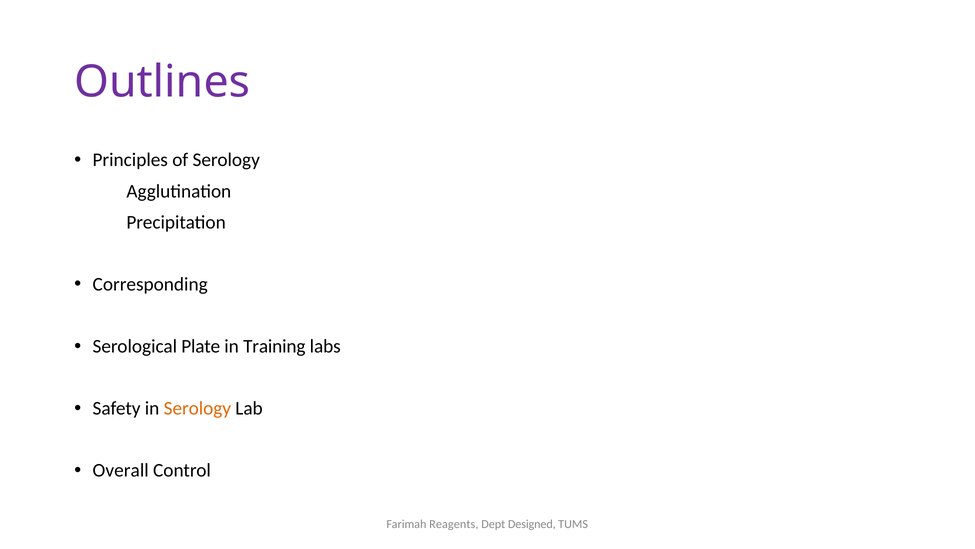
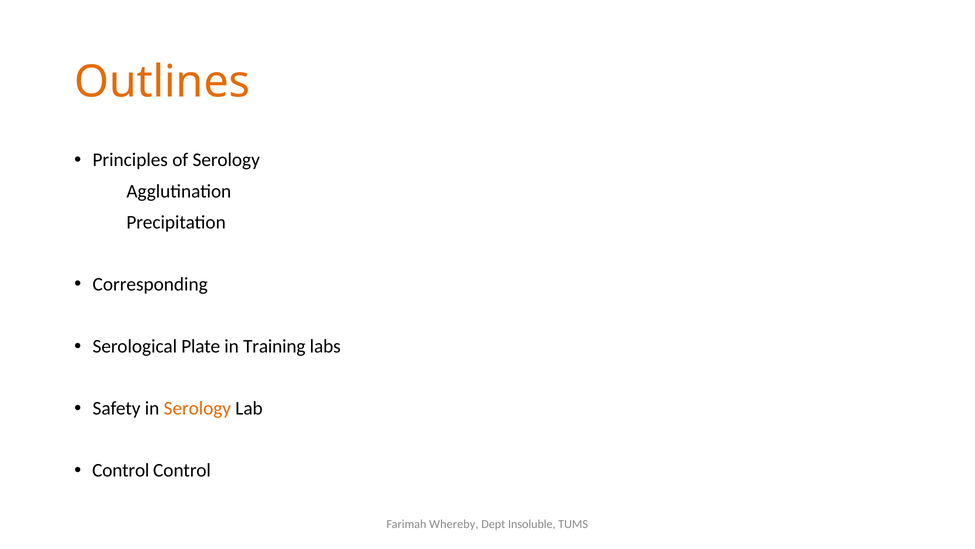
Outlines colour: purple -> orange (162, 82)
Overall: Overall -> Control (121, 470)
Reagents: Reagents -> Whereby (454, 524)
Designed: Designed -> Insoluble (532, 524)
